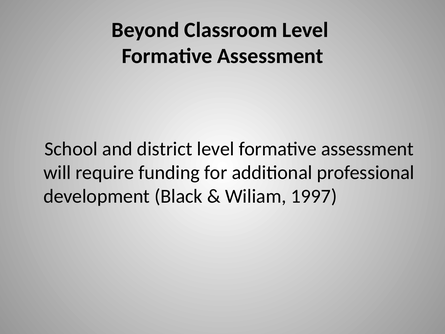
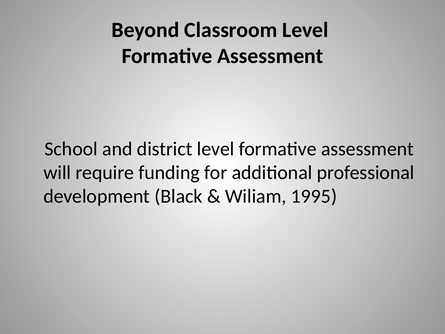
1997: 1997 -> 1995 (314, 196)
